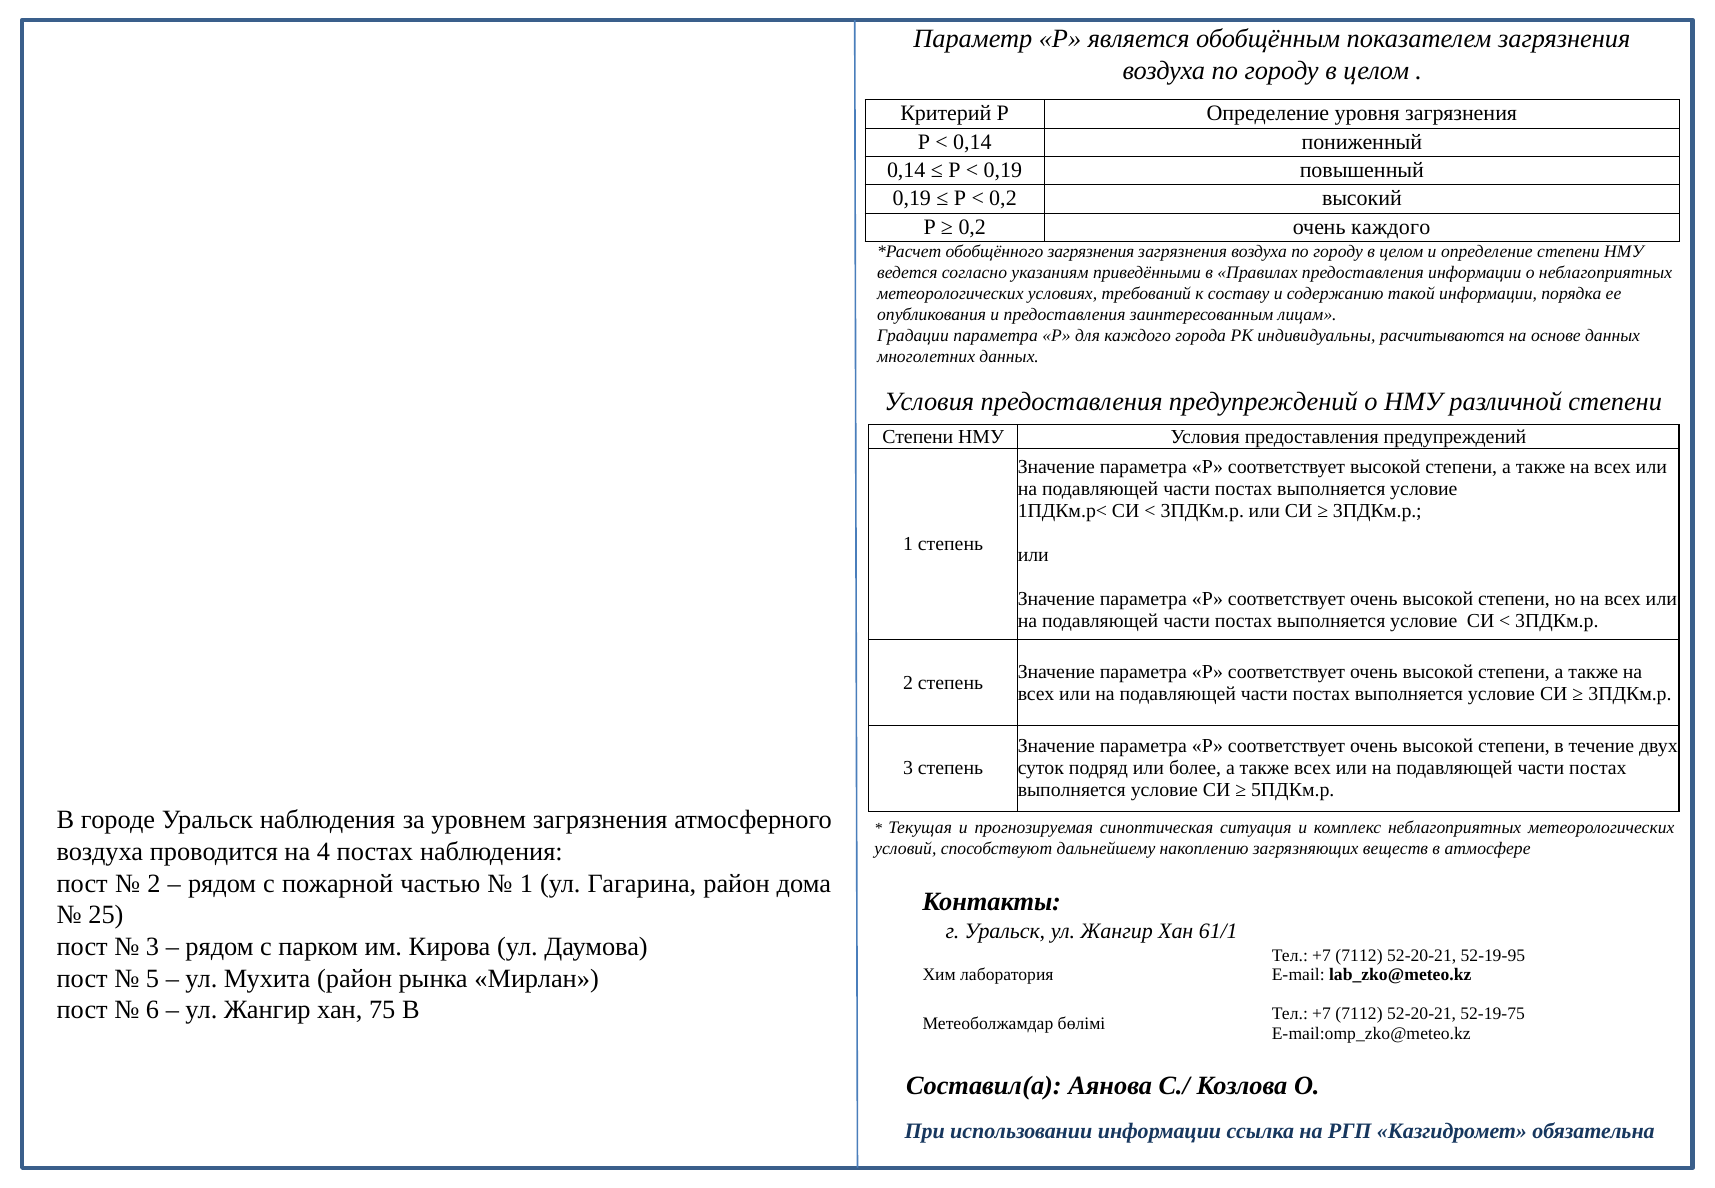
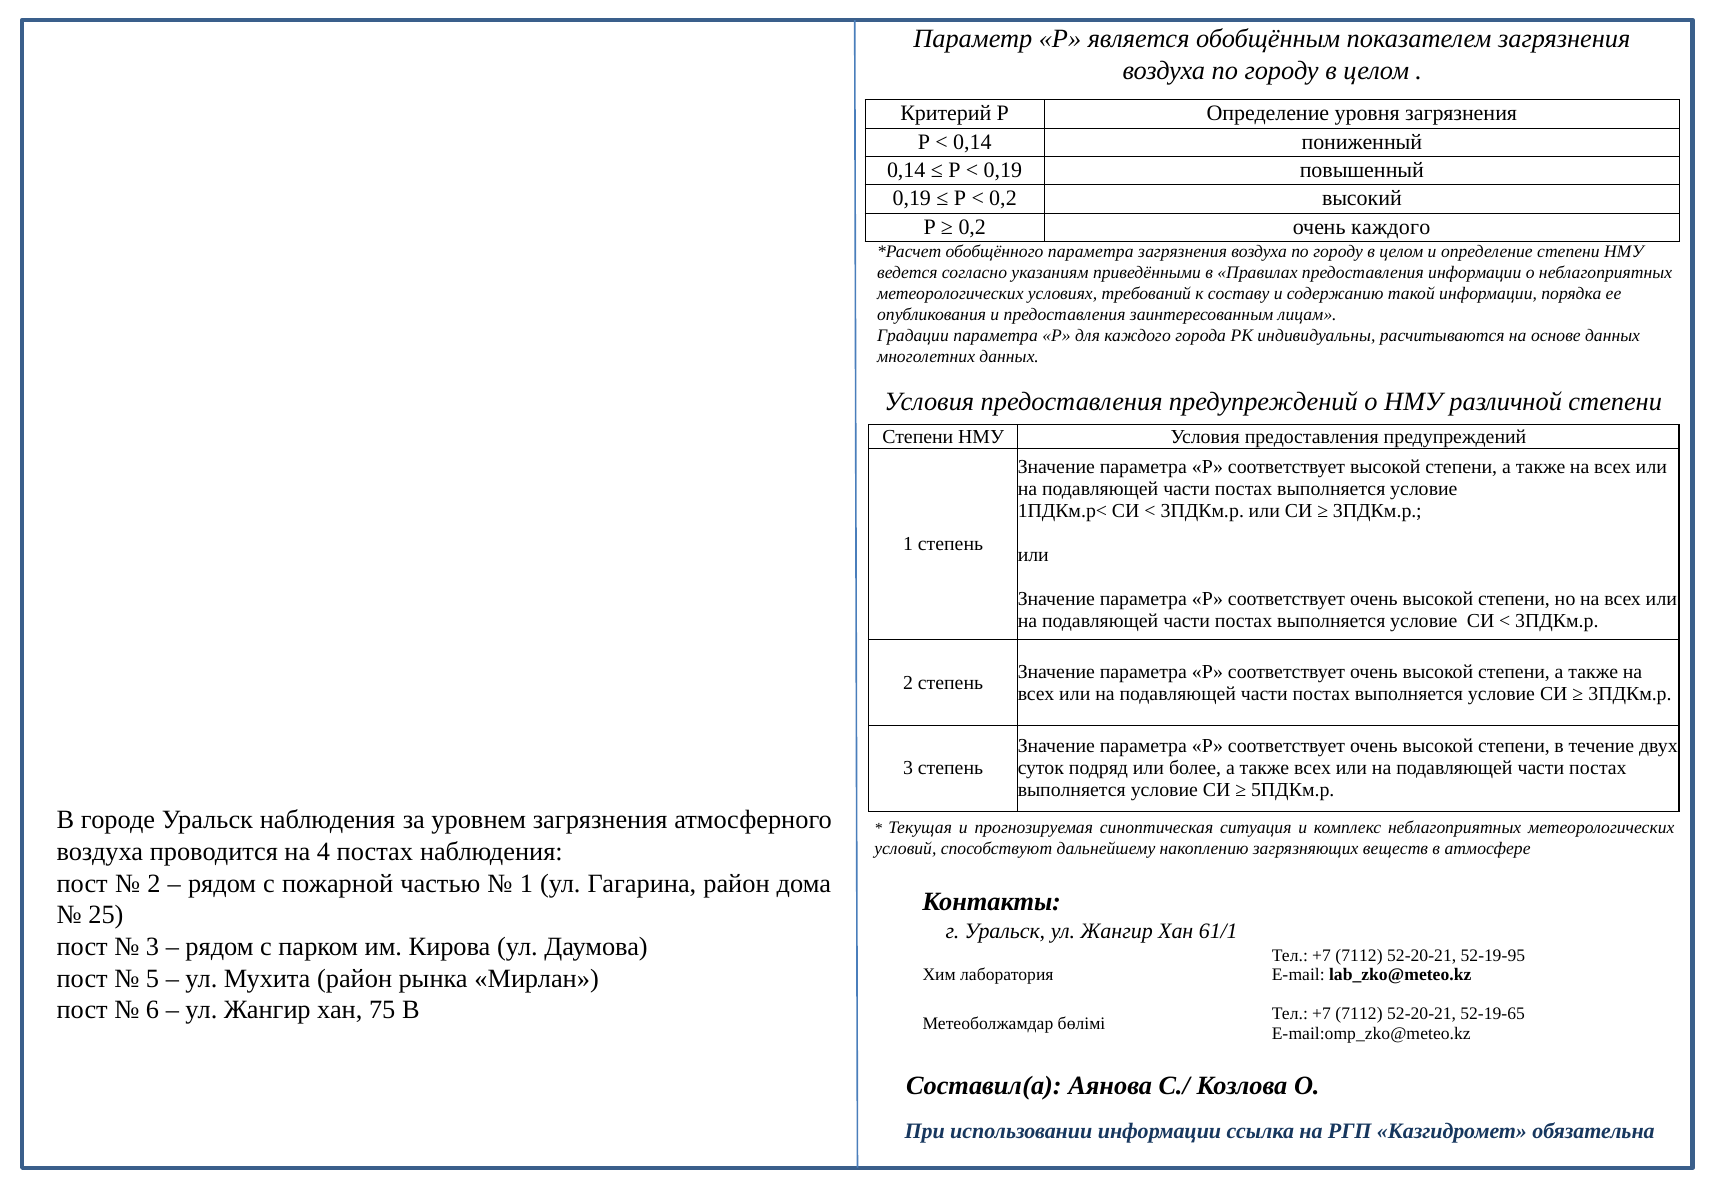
обобщённого загрязнения: загрязнения -> параметра (1091, 251)
52-19-75: 52-19-75 -> 52-19-65 (1493, 1013)
